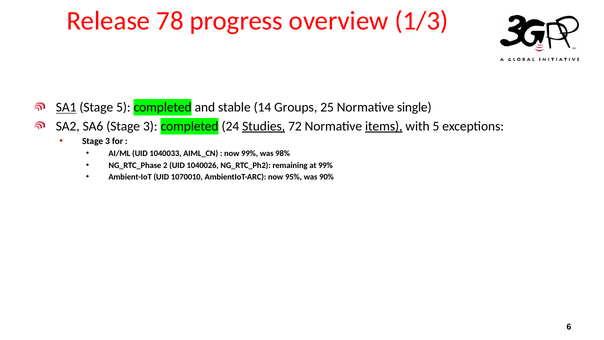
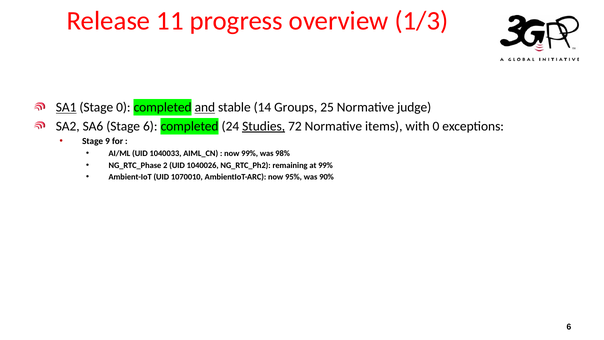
78: 78 -> 11 (170, 21)
Stage 5: 5 -> 0 (123, 107)
and underline: none -> present (205, 107)
single: single -> judge (414, 107)
SA6 Stage 3: 3 -> 6 (150, 126)
items underline: present -> none (384, 126)
with 5: 5 -> 0 (436, 126)
3: 3 -> 9 (108, 141)
